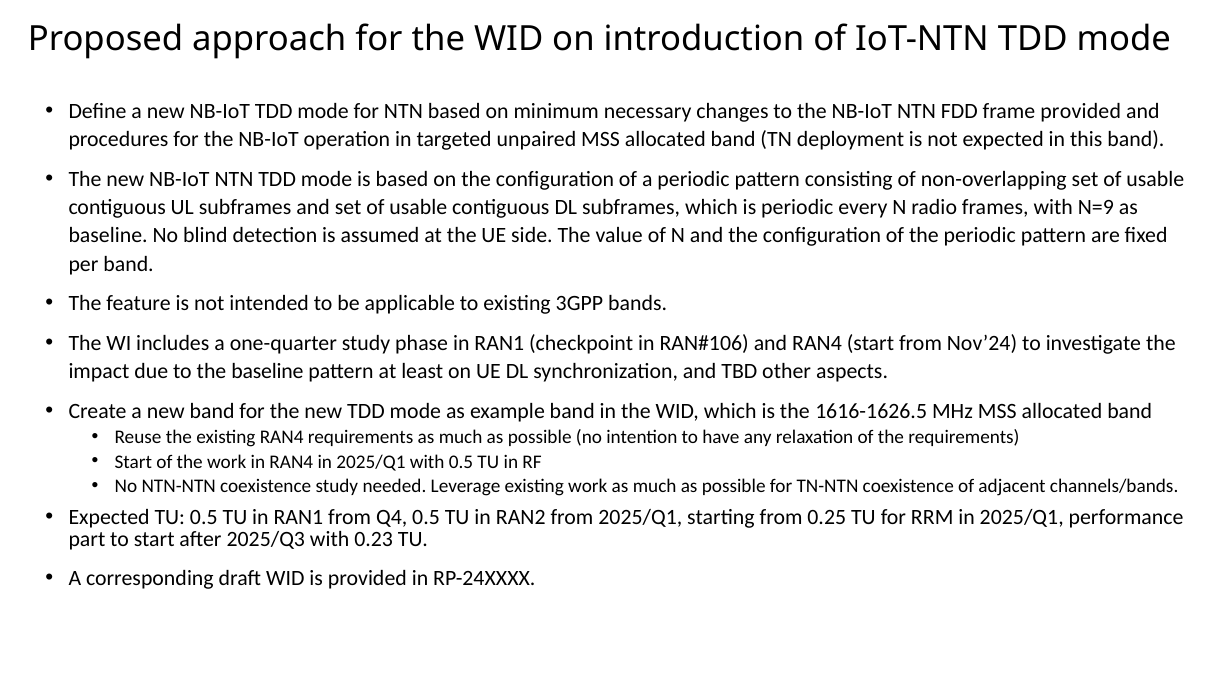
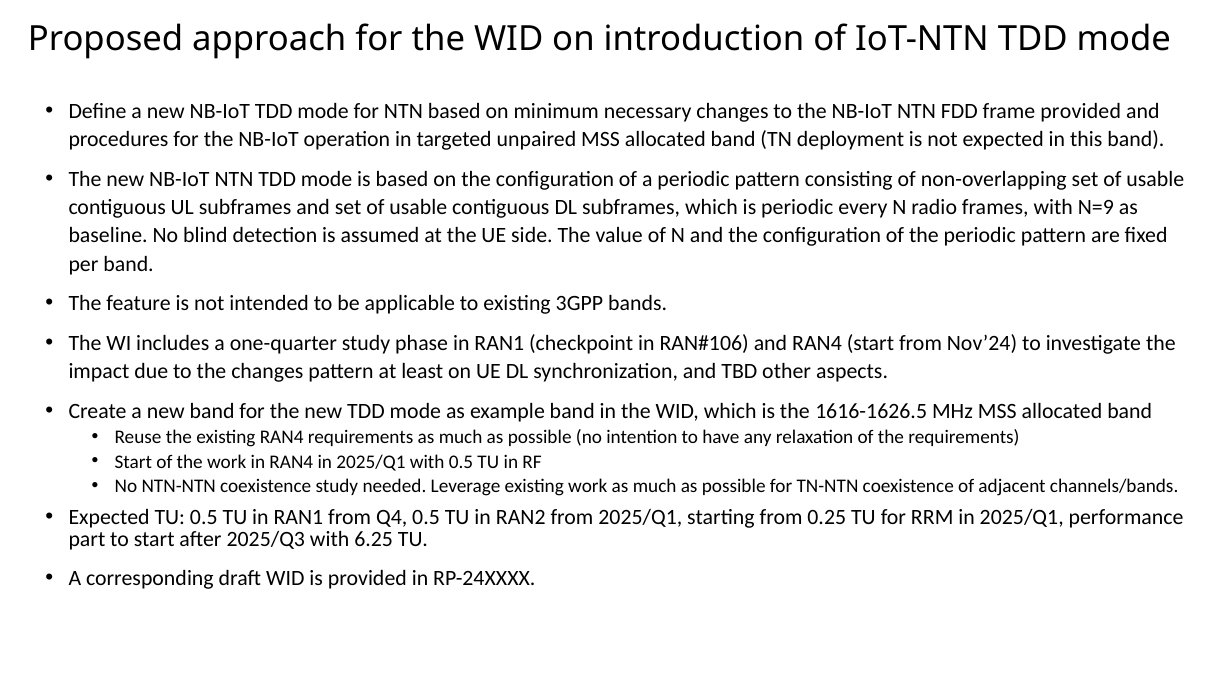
the baseline: baseline -> changes (267, 372)
0.23: 0.23 -> 6.25 (374, 539)
